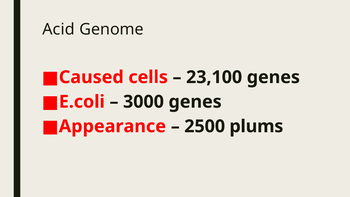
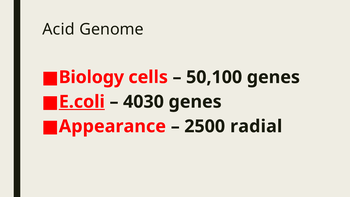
Caused: Caused -> Biology (91, 77)
23,100: 23,100 -> 50,100 (214, 77)
E.coli underline: none -> present (82, 102)
3000: 3000 -> 4030 (143, 102)
plums: plums -> radial (256, 126)
